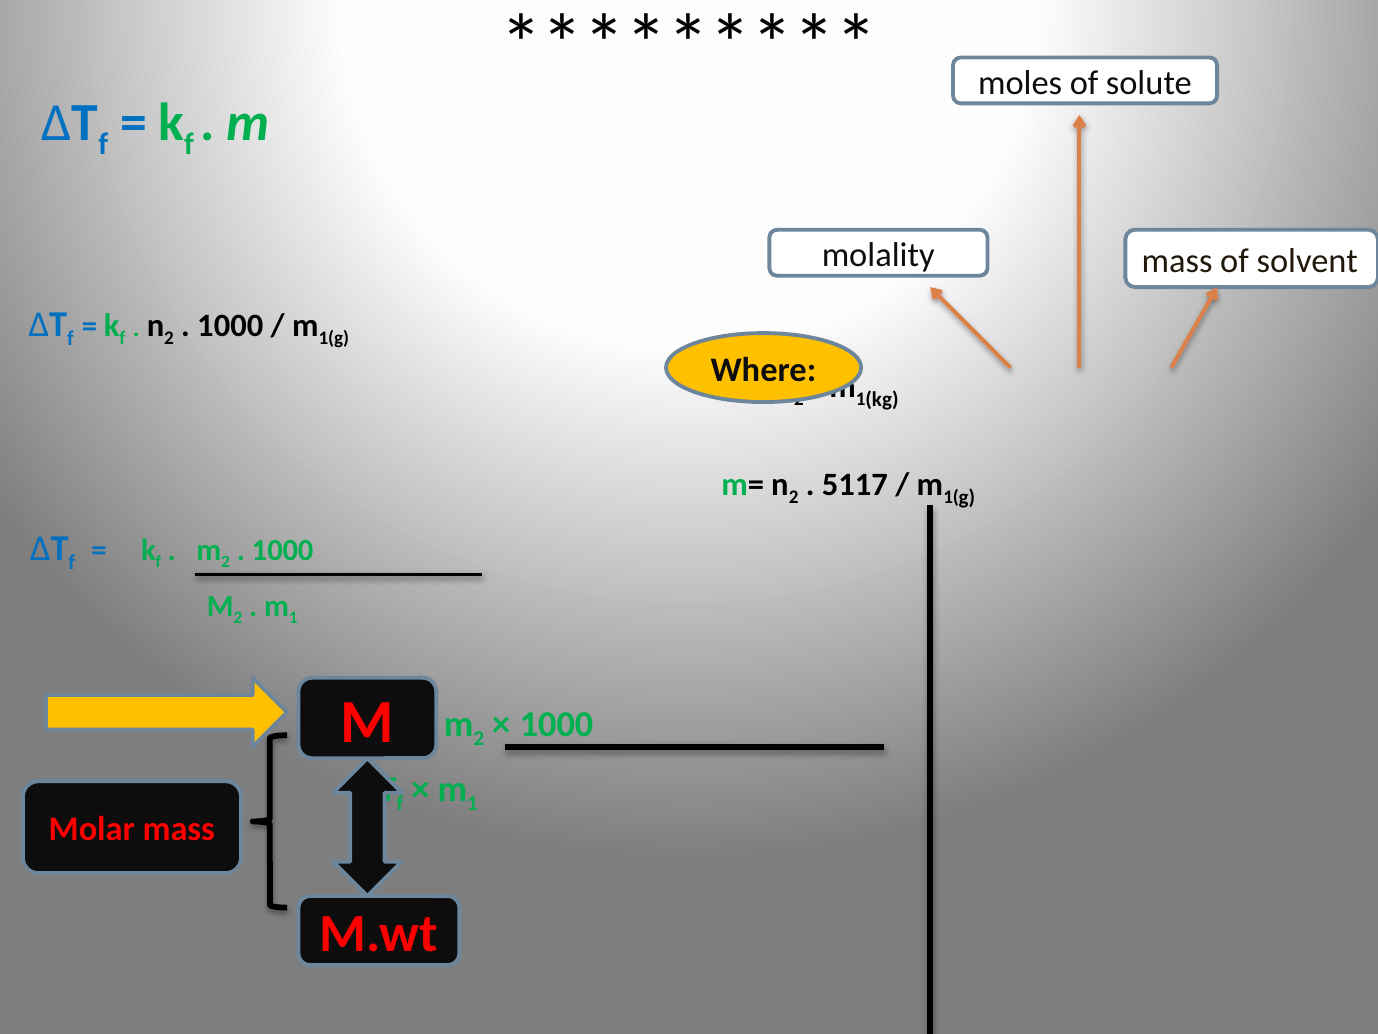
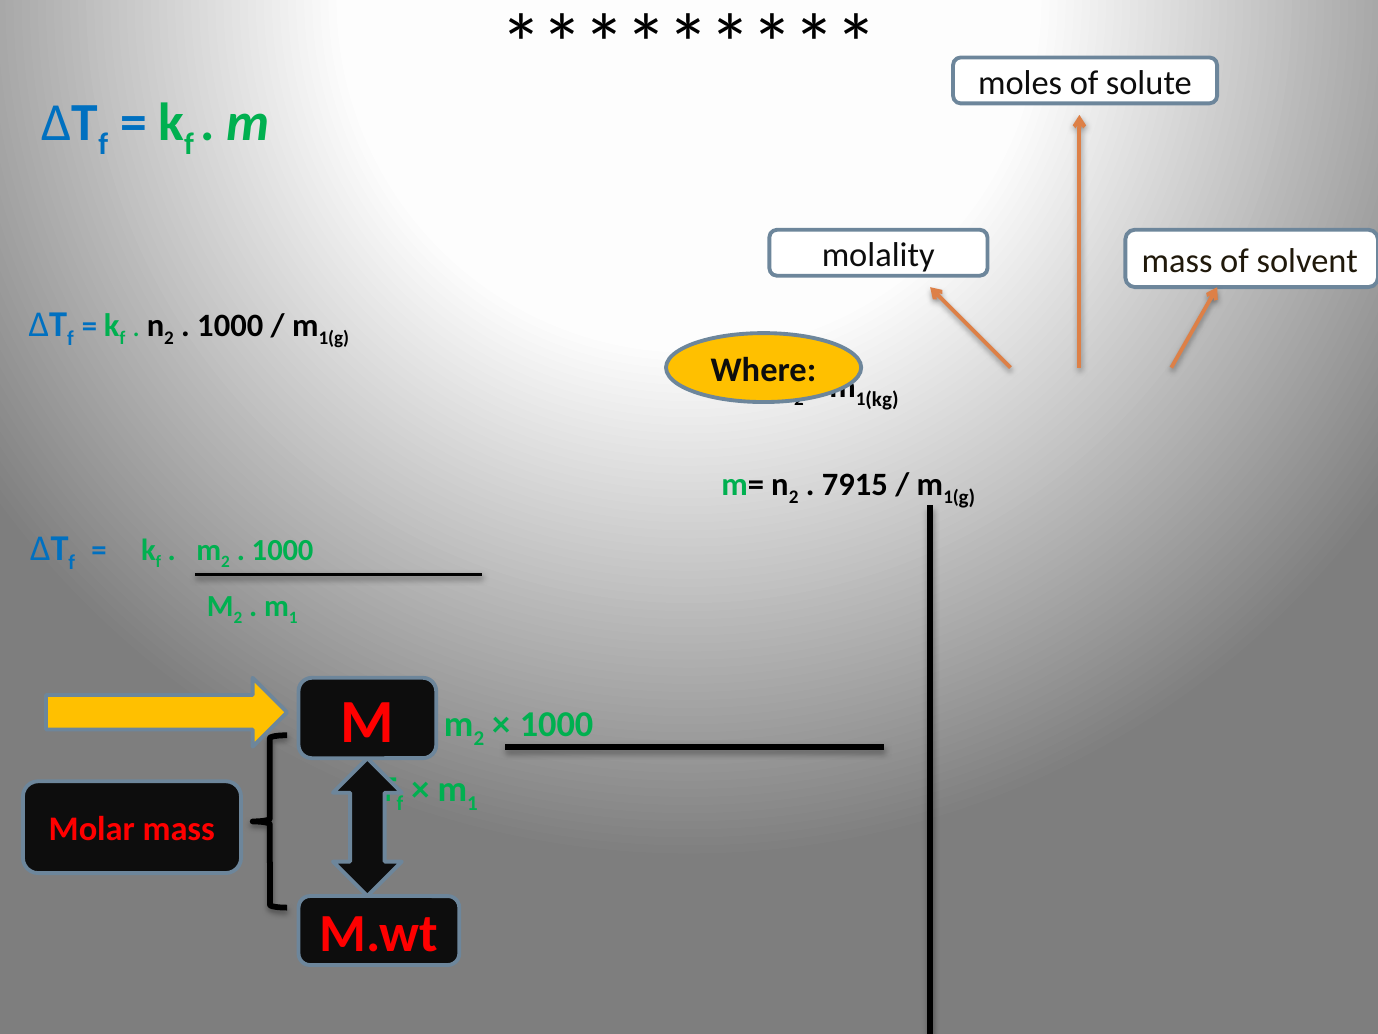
5117: 5117 -> 7915 (855, 485)
